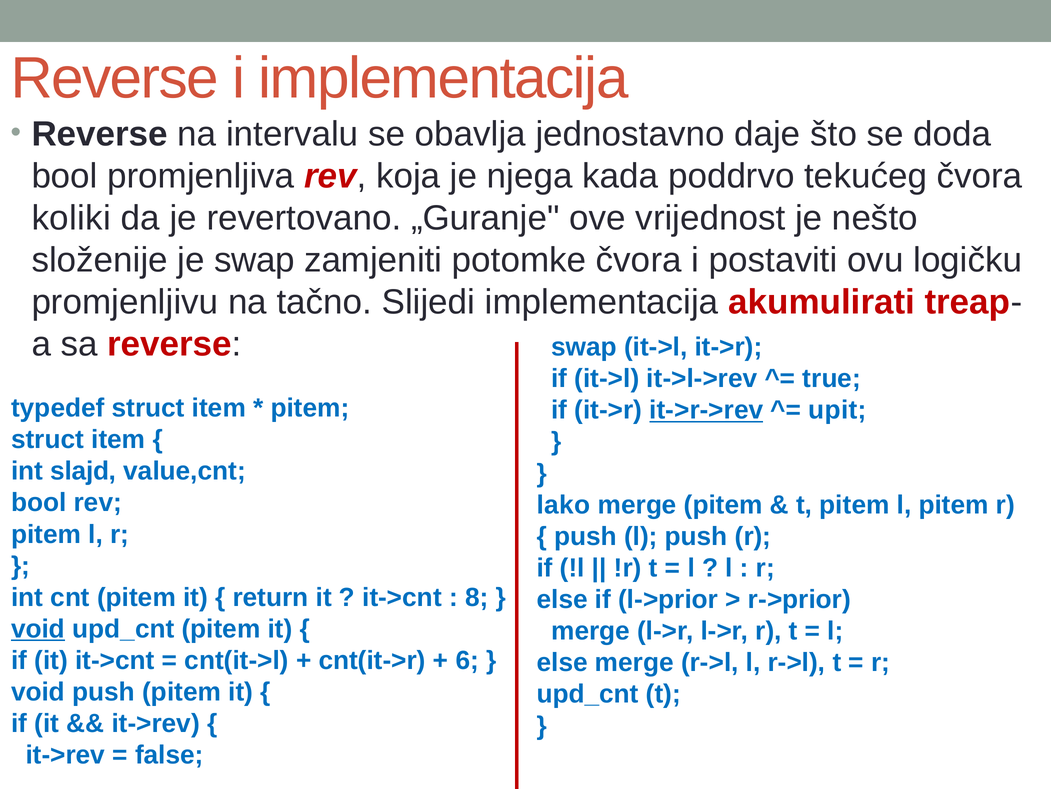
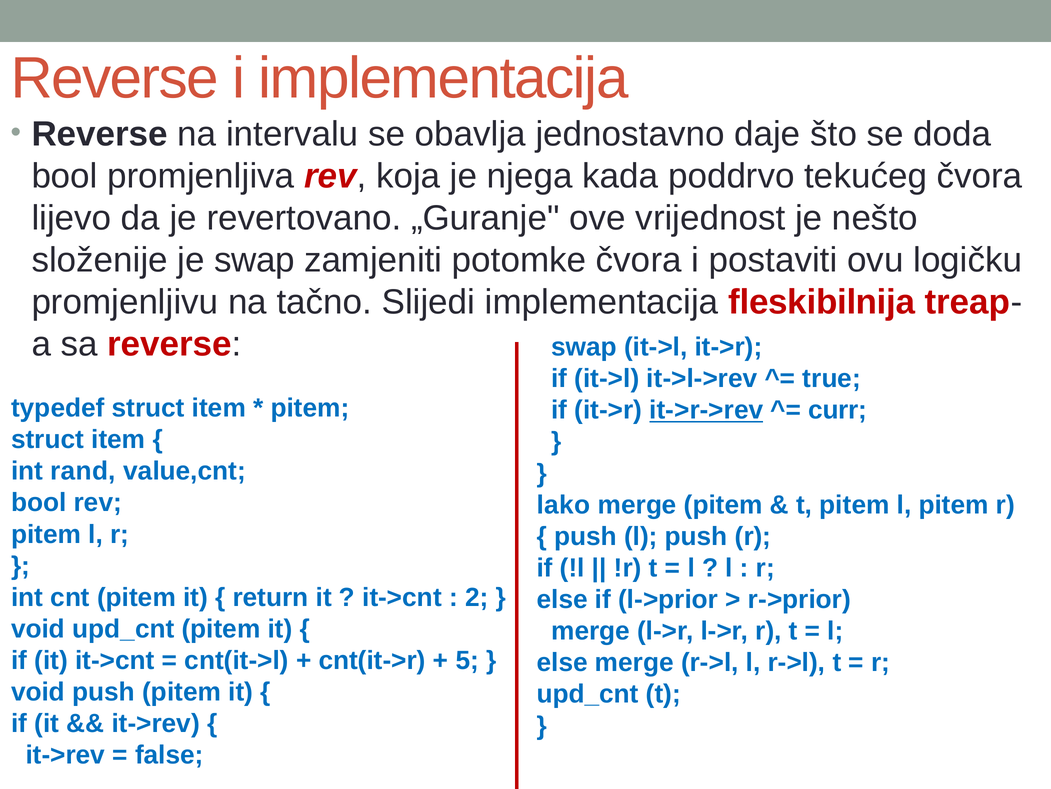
koliki: koliki -> lijevo (71, 218)
akumulirati: akumulirati -> fleskibilnija (822, 302)
upit: upit -> curr (838, 410)
slajd: slajd -> rand (83, 471)
8: 8 -> 2 (477, 597)
void underline: present -> none (38, 628)
6: 6 -> 5 (467, 660)
